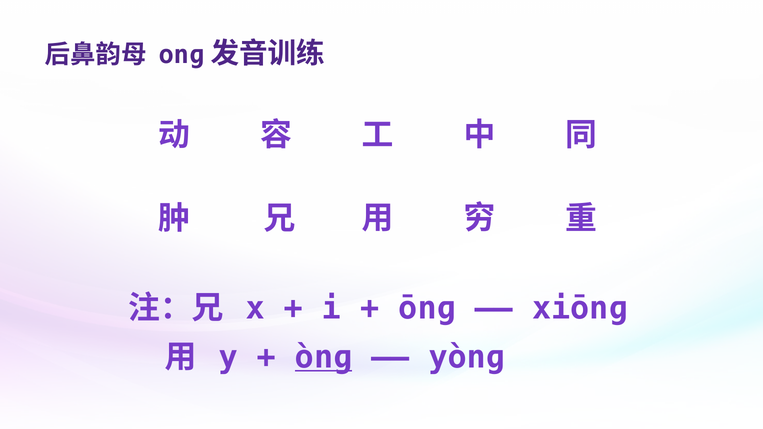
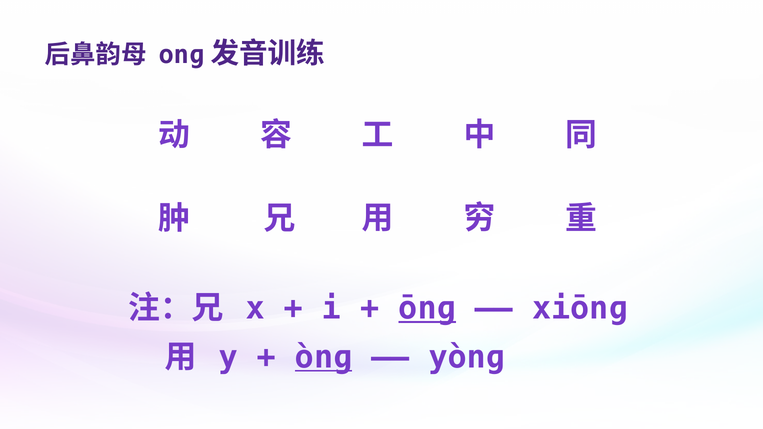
ōnɡ underline: none -> present (427, 309)
